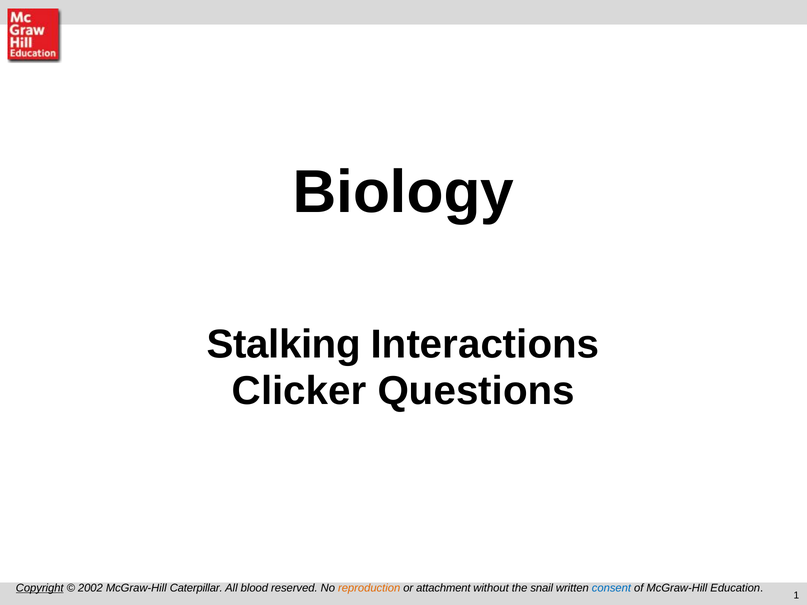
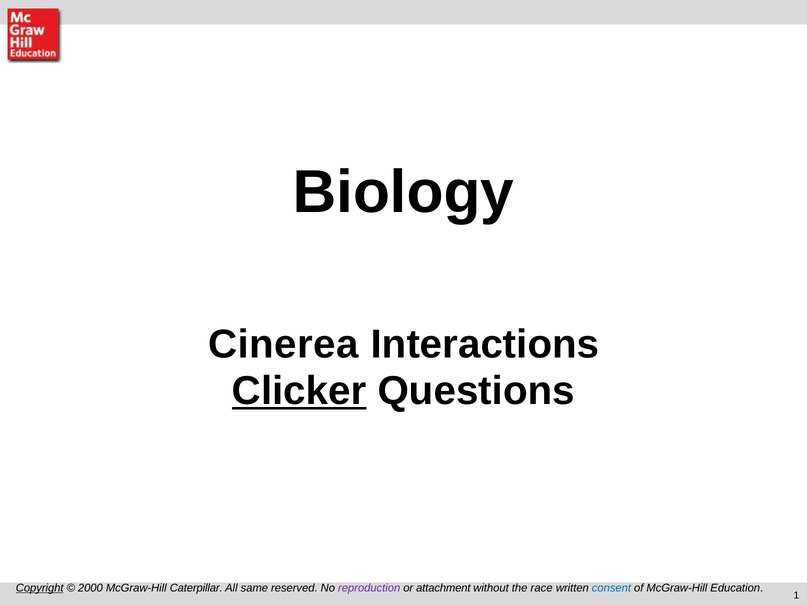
Stalking: Stalking -> Cinerea (283, 344)
Clicker underline: none -> present (299, 391)
2002: 2002 -> 2000 (90, 588)
blood: blood -> same (254, 588)
reproduction colour: orange -> purple (369, 588)
snail: snail -> race (542, 588)
